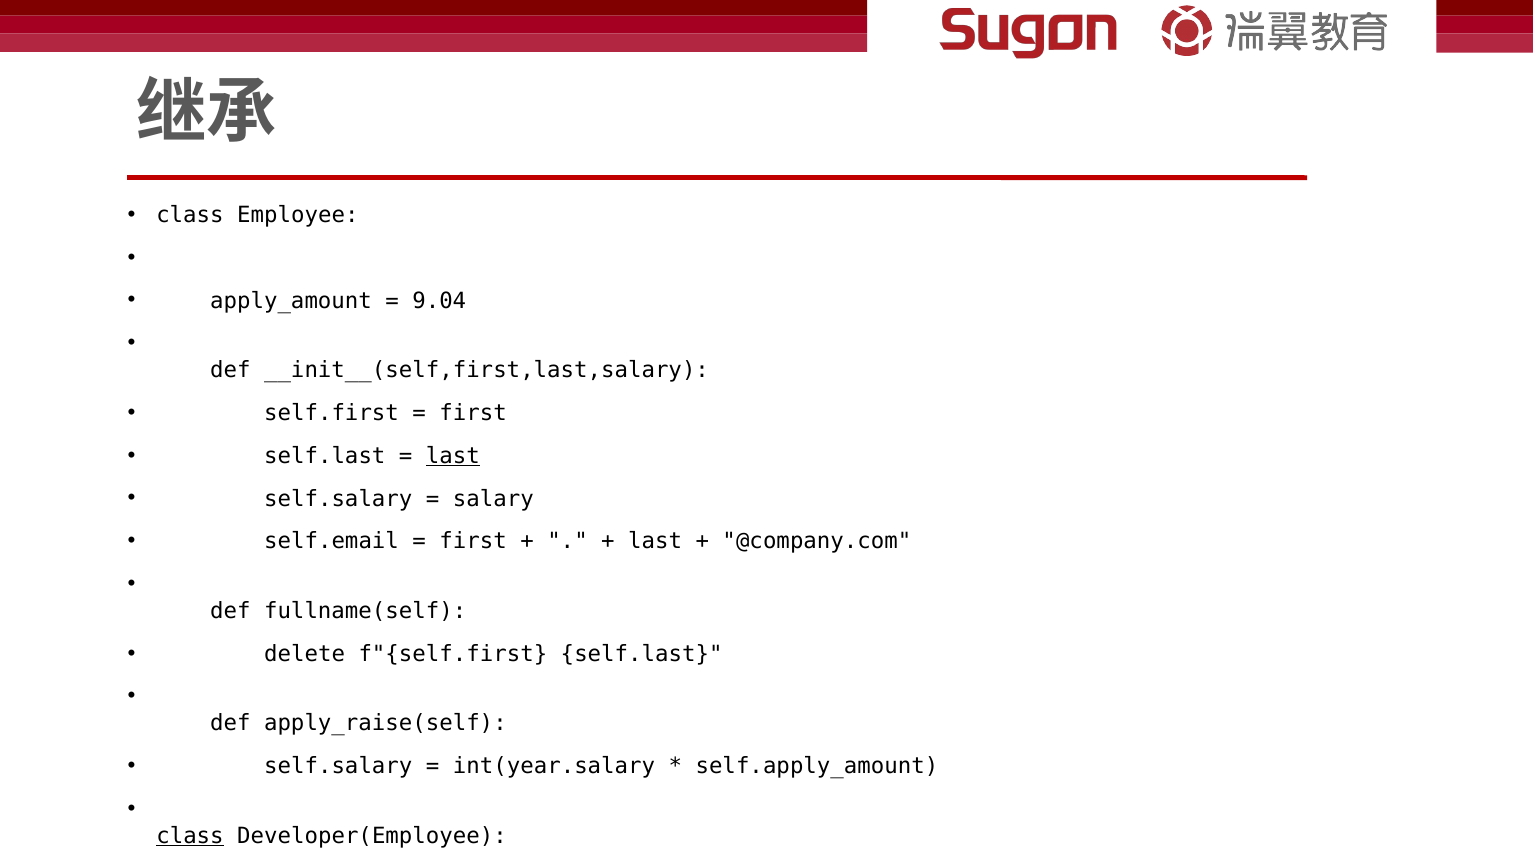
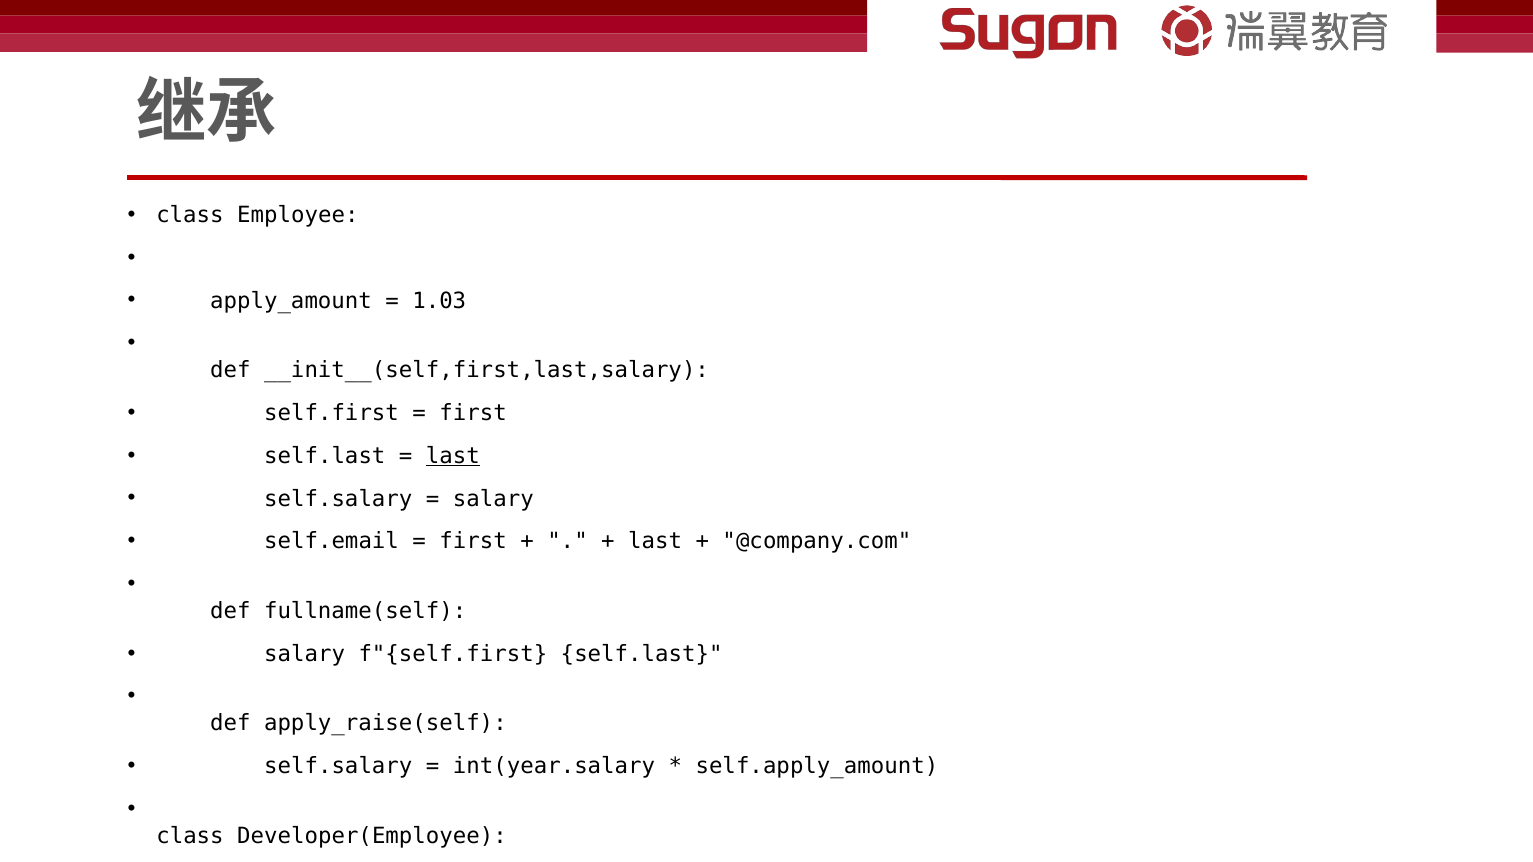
9.04: 9.04 -> 1.03 (439, 301)
delete: delete -> salary (305, 654)
class underline: present -> none (190, 836)
